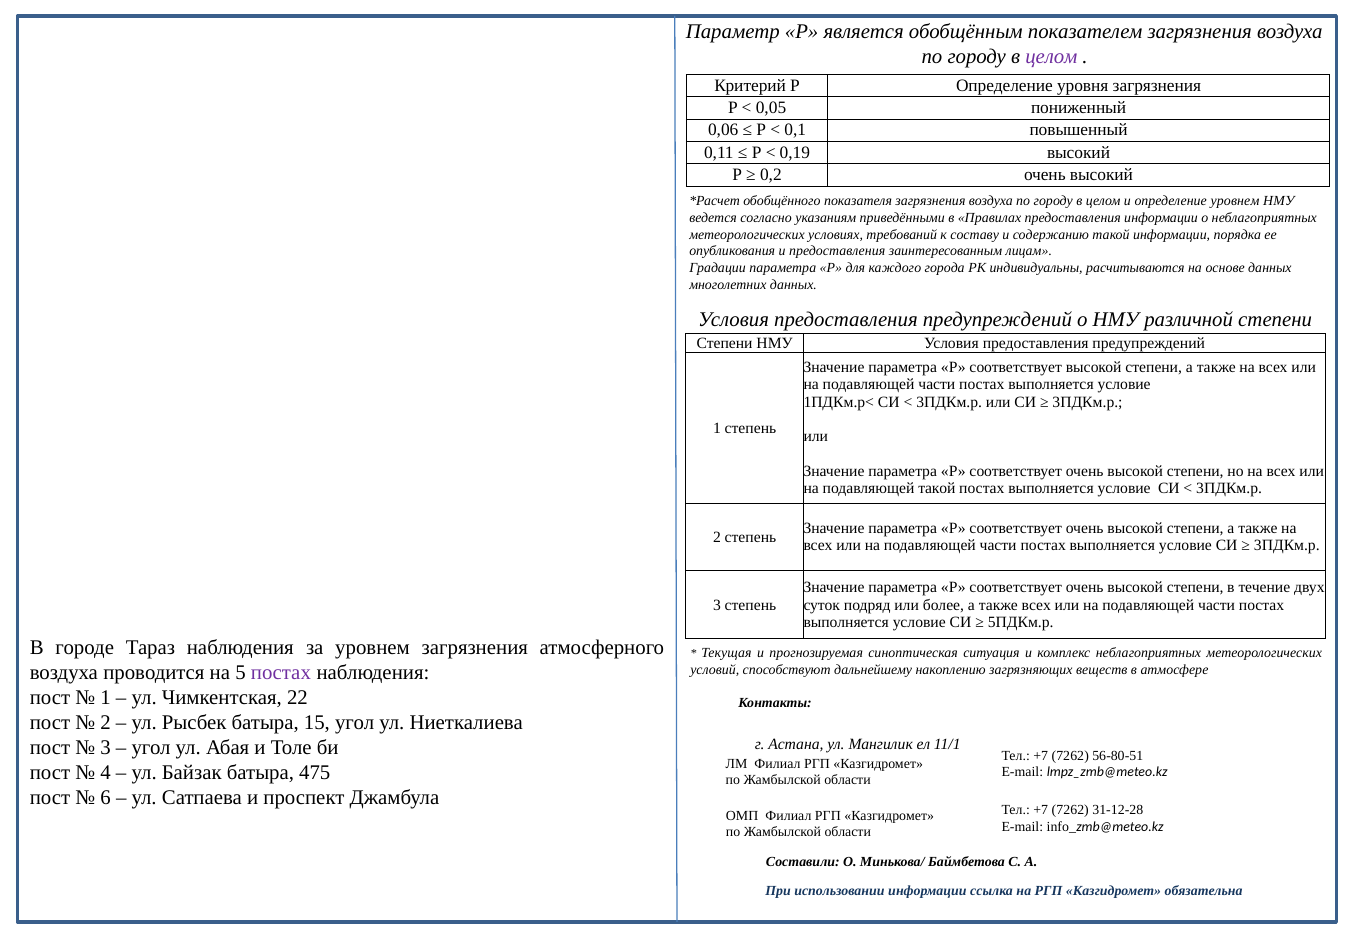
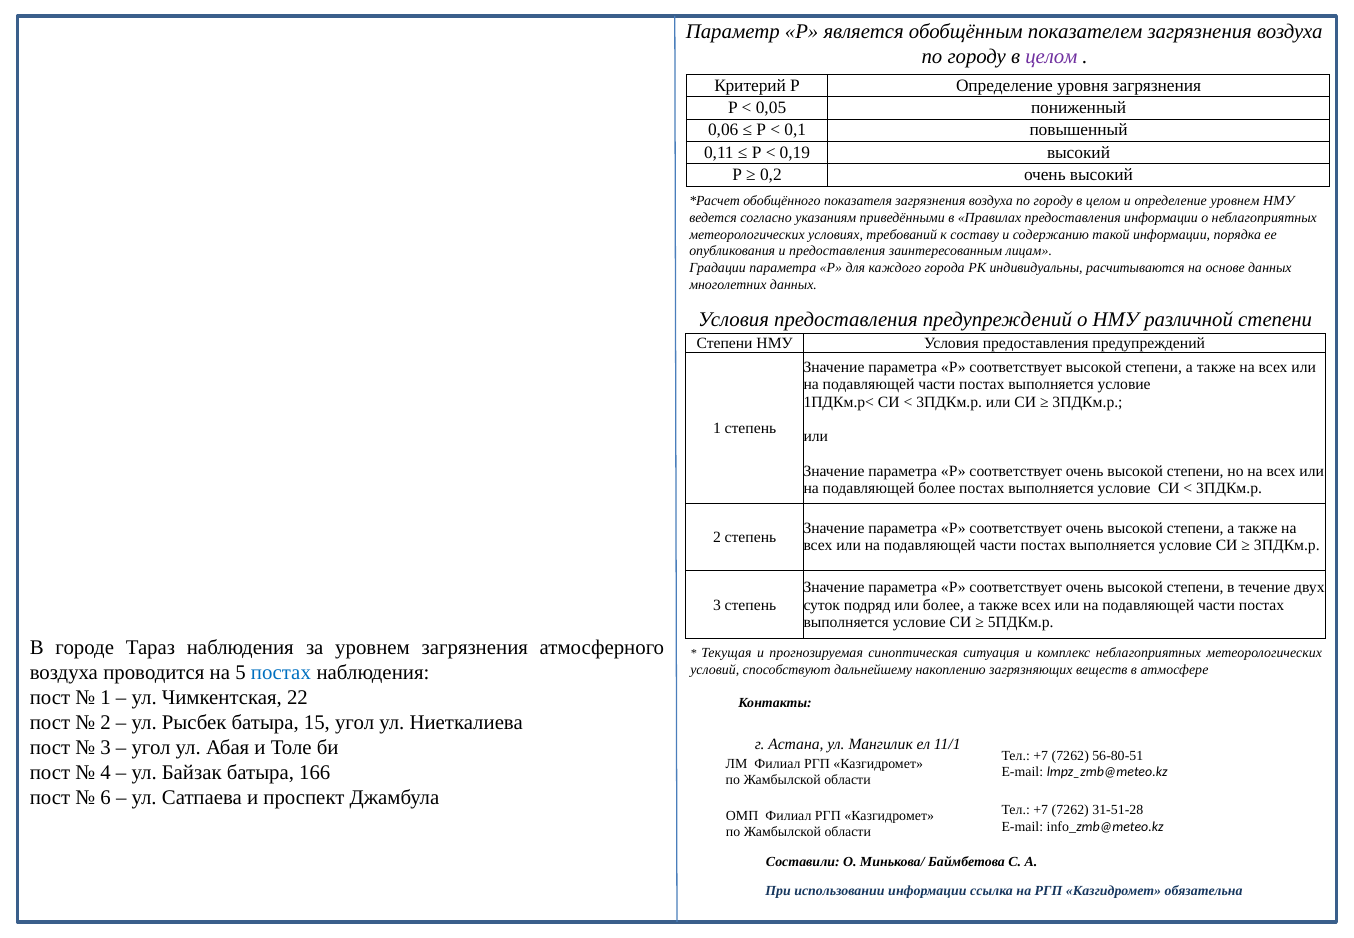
подавляющей такой: такой -> более (937, 488)
постах colour: purple -> blue (281, 672)
475: 475 -> 166 (315, 772)
31-12-28: 31-12-28 -> 31-51-28 (1118, 810)
